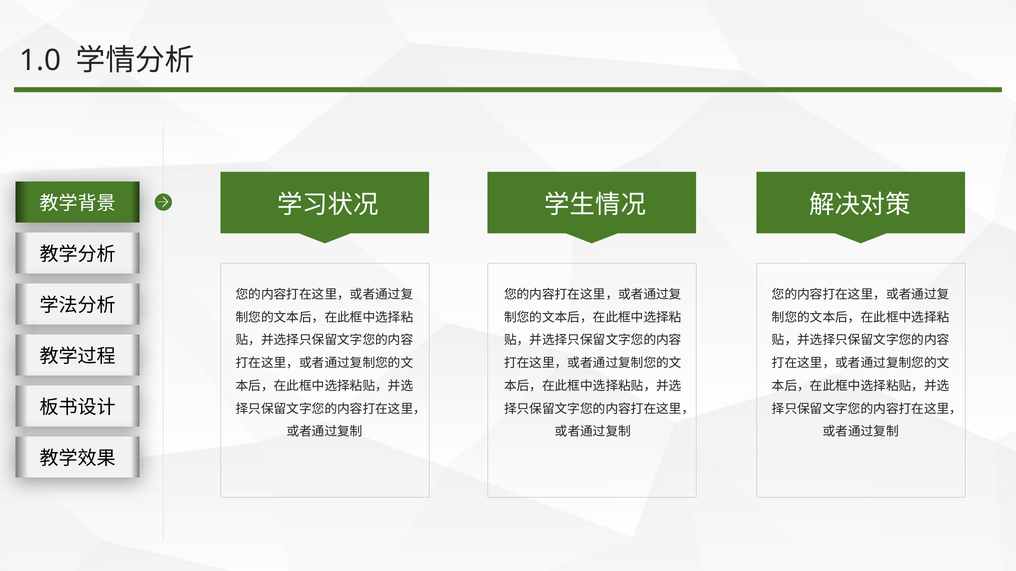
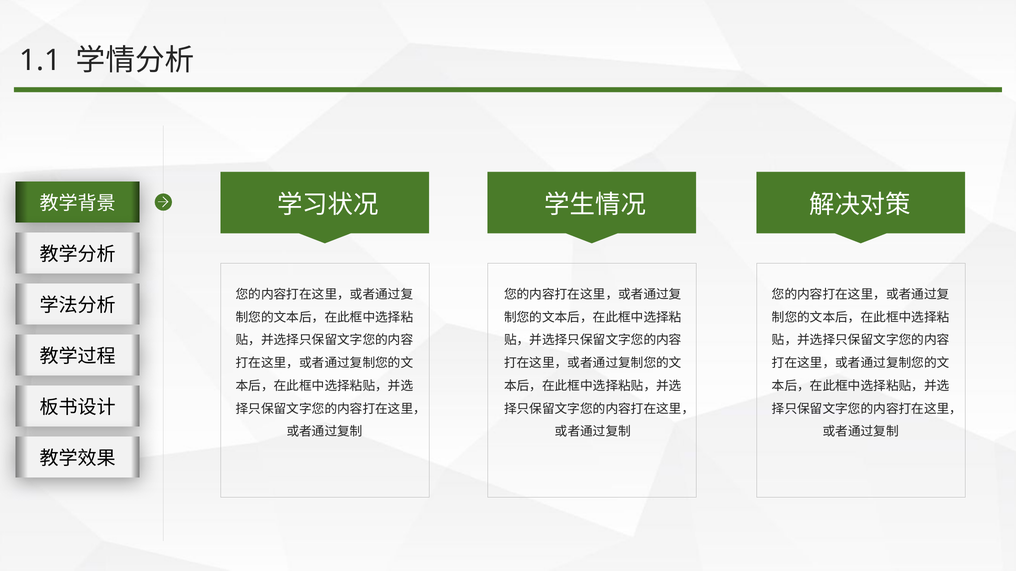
1.0: 1.0 -> 1.1 (40, 61)
